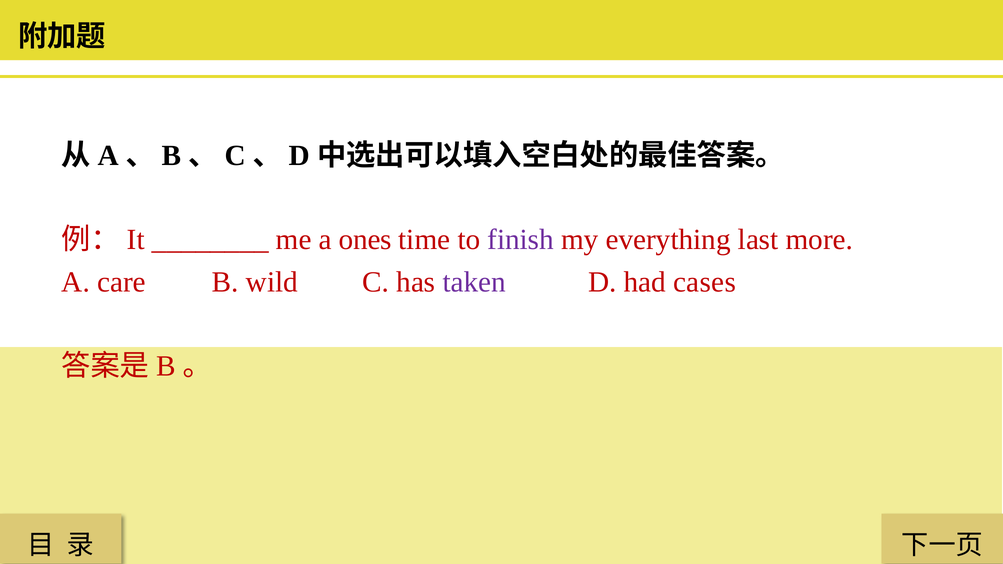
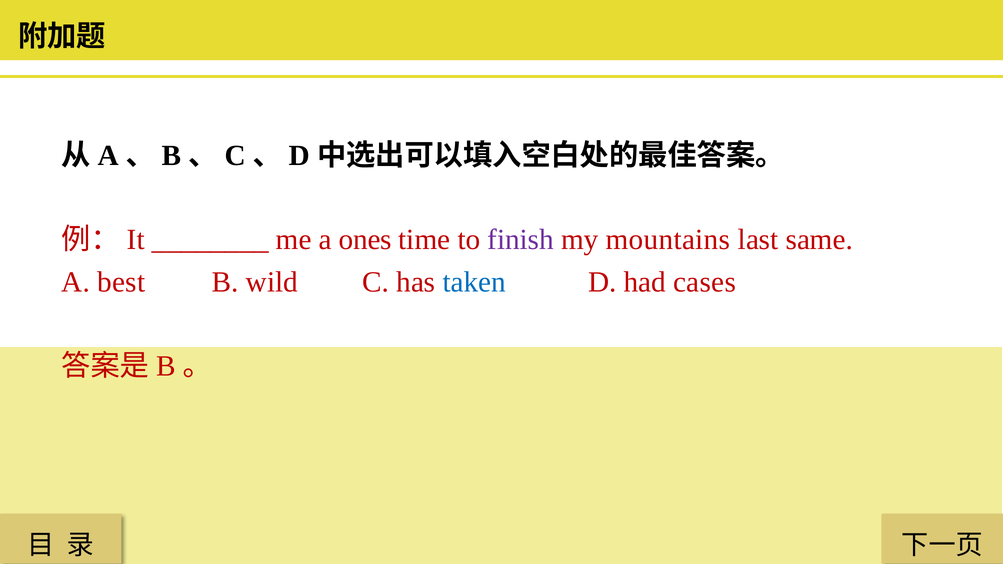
everything: everything -> mountains (668, 240)
more: more -> same (819, 240)
care: care -> best (121, 282)
taken colour: purple -> blue (474, 282)
